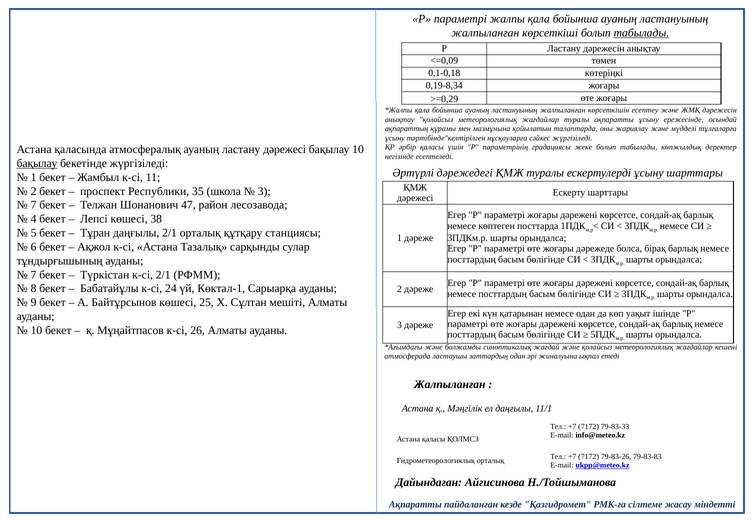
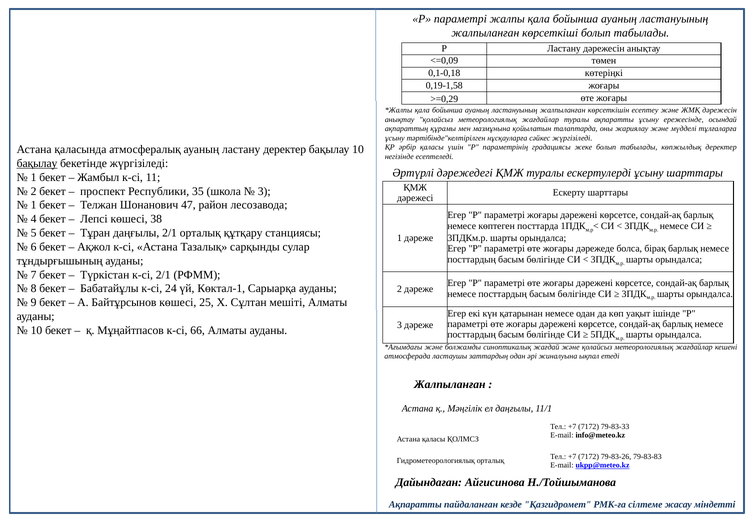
табылады underline: present -> none (641, 33)
0,19-8,34: 0,19-8,34 -> 0,19-1,58 (444, 86)
ластану дәрежесі: дәрежесі -> деректер (285, 149)
7: 7 -> 1 (34, 205)
26: 26 -> 66 (198, 330)
